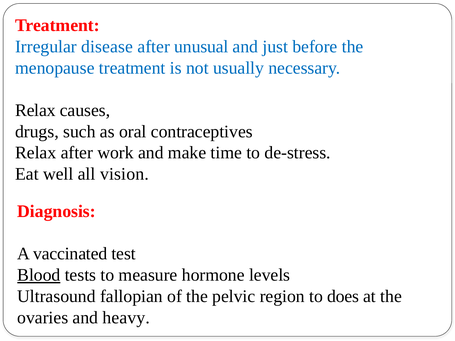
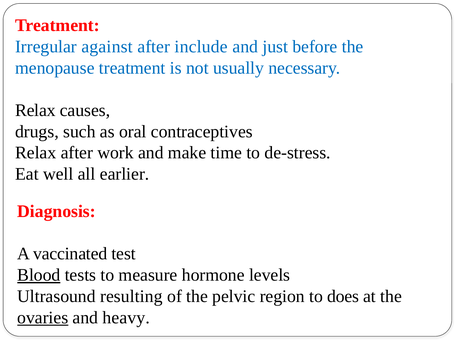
disease: disease -> against (107, 47)
unusual: unusual -> include (201, 47)
vision: vision -> earlier (125, 174)
fallopian: fallopian -> resulting (131, 297)
ovaries underline: none -> present (43, 318)
